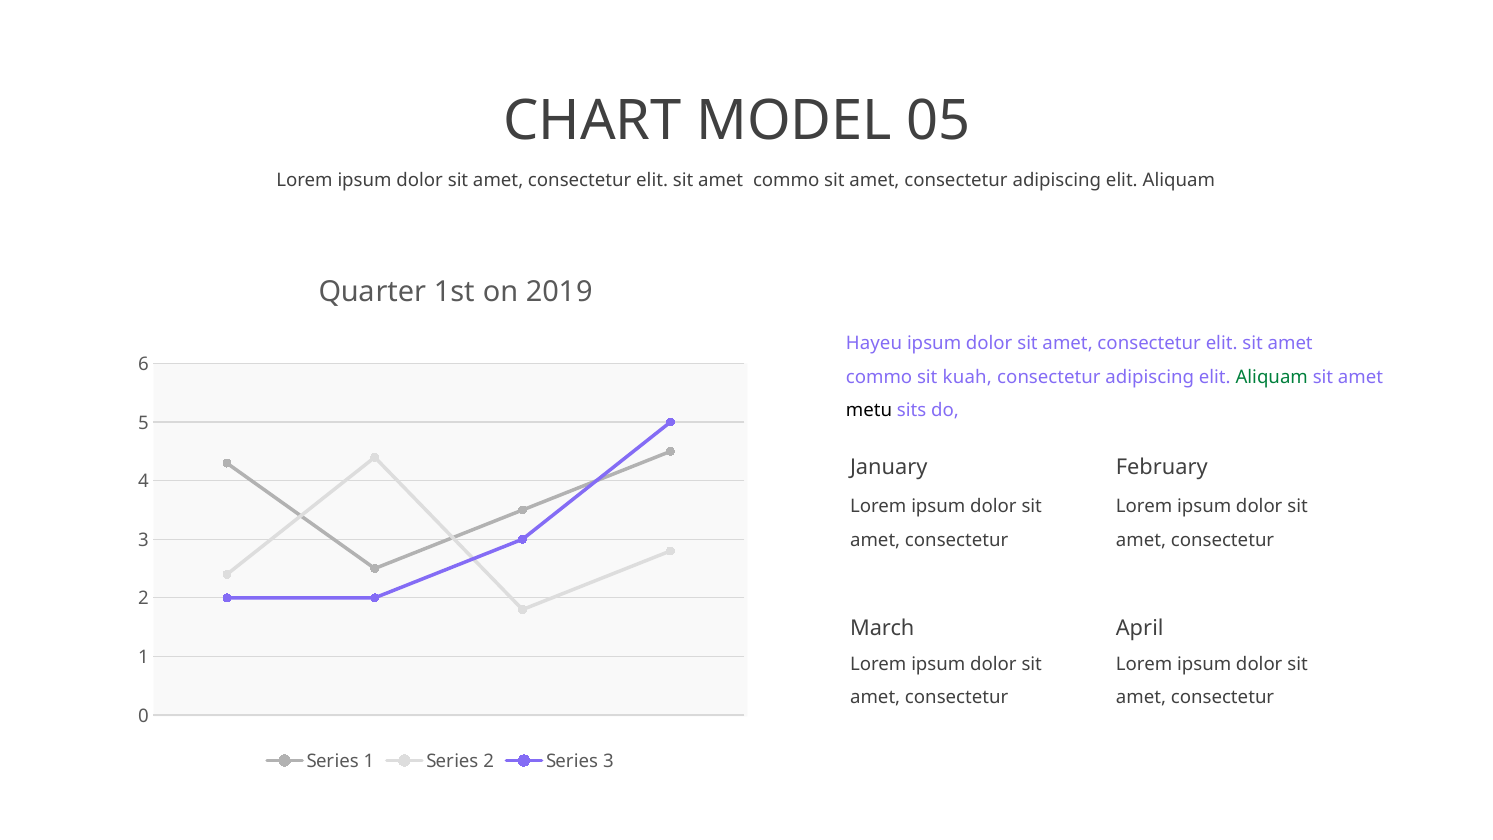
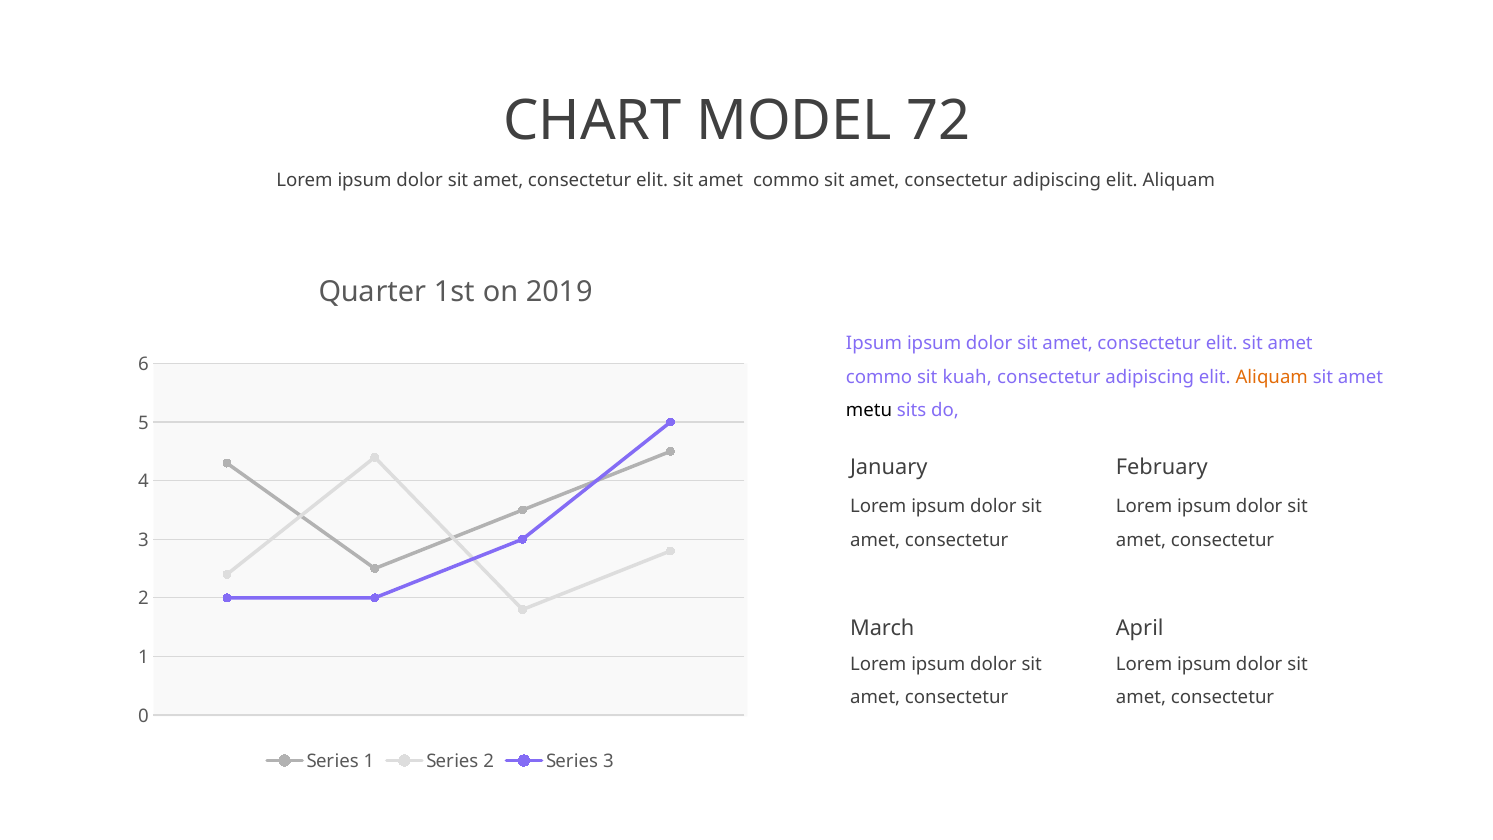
05: 05 -> 72 (939, 121)
Hayeu: Hayeu -> Ipsum (874, 343)
Aliquam colour: green -> orange (1272, 377)
